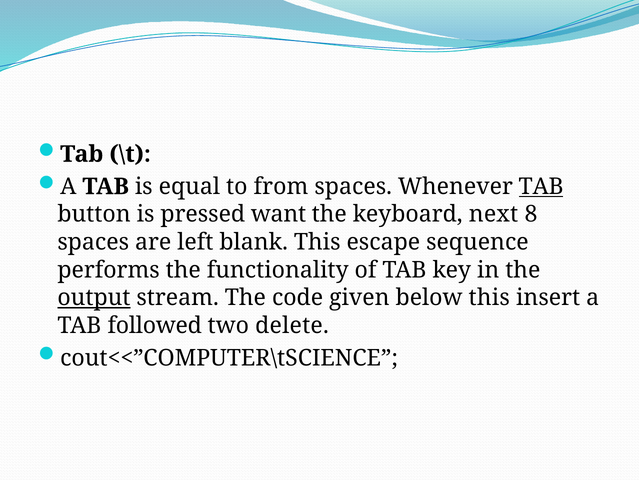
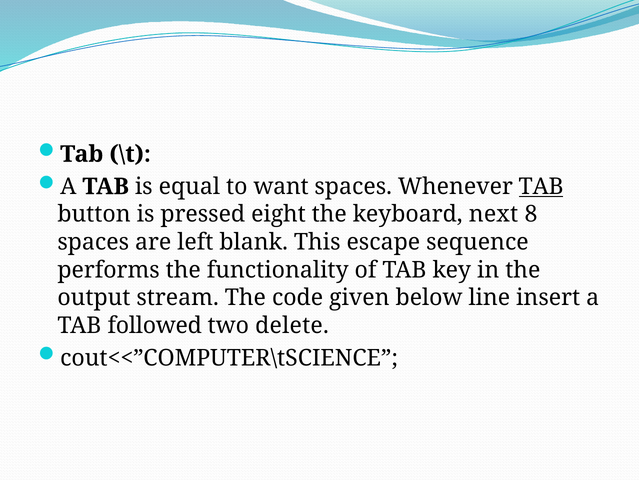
from: from -> want (281, 186)
want: want -> eight (278, 214)
output underline: present -> none (94, 297)
below this: this -> line (489, 297)
